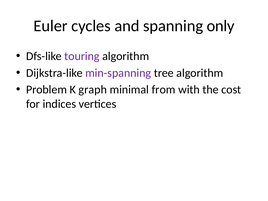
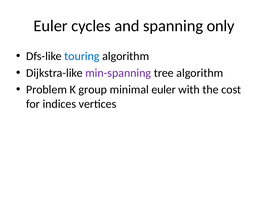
touring colour: purple -> blue (82, 56)
graph: graph -> group (93, 90)
minimal from: from -> euler (164, 90)
